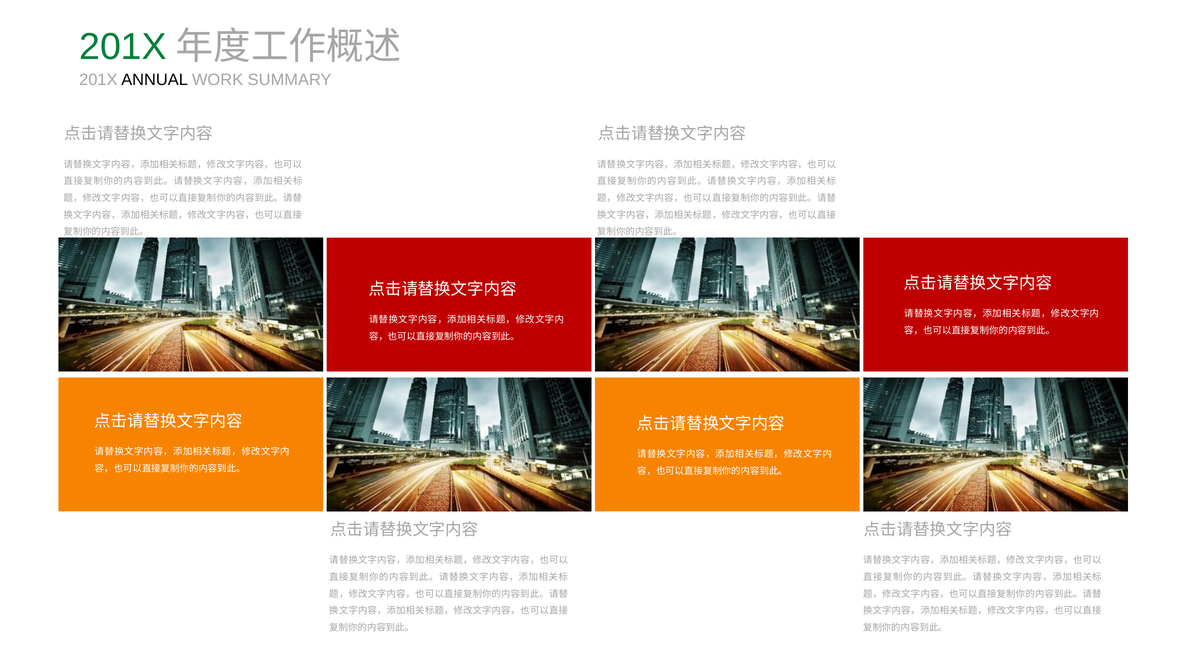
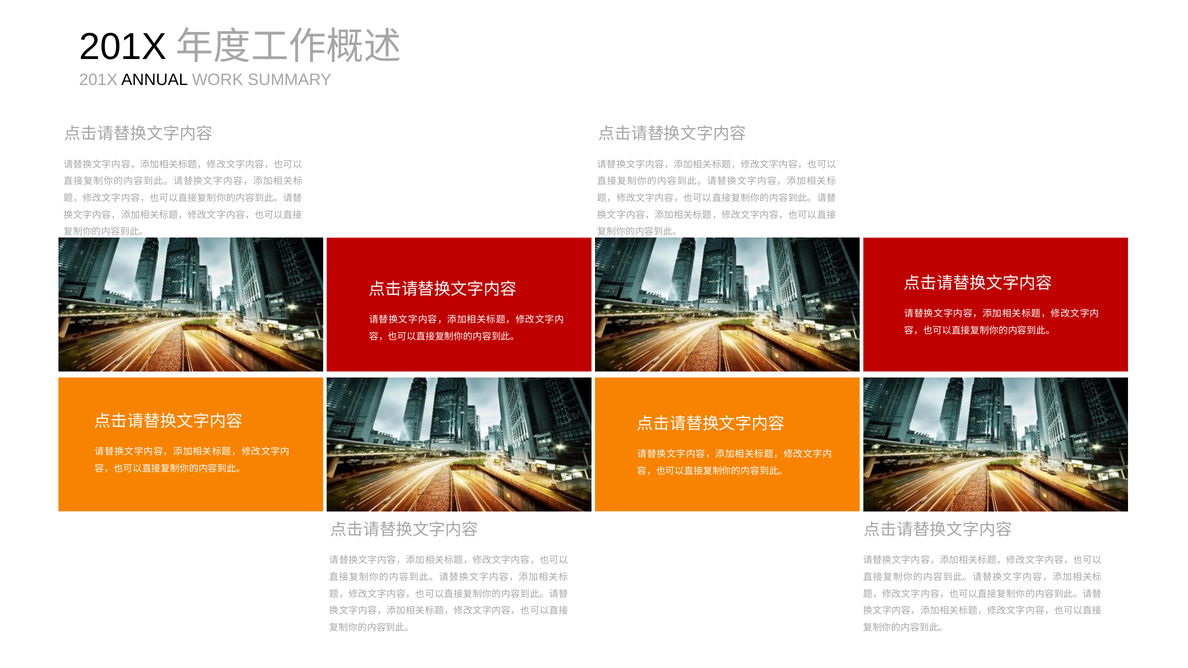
201X colour: green -> black (123, 47)
